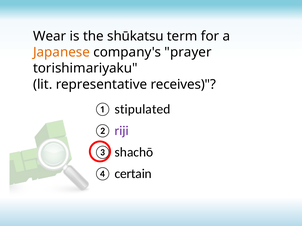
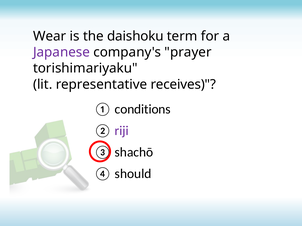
shūkatsu: shūkatsu -> daishoku (135, 36)
Japanese colour: orange -> purple (61, 52)
stipulated: stipulated -> conditions (143, 109)
certain: certain -> should (133, 174)
